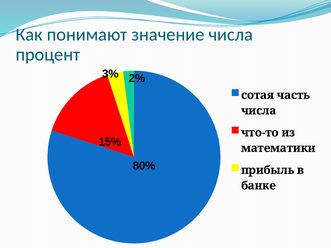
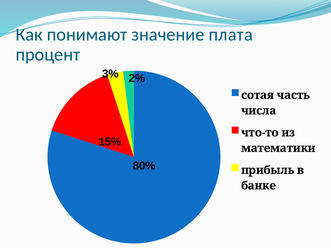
значение числа: числа -> плата (231, 35)
